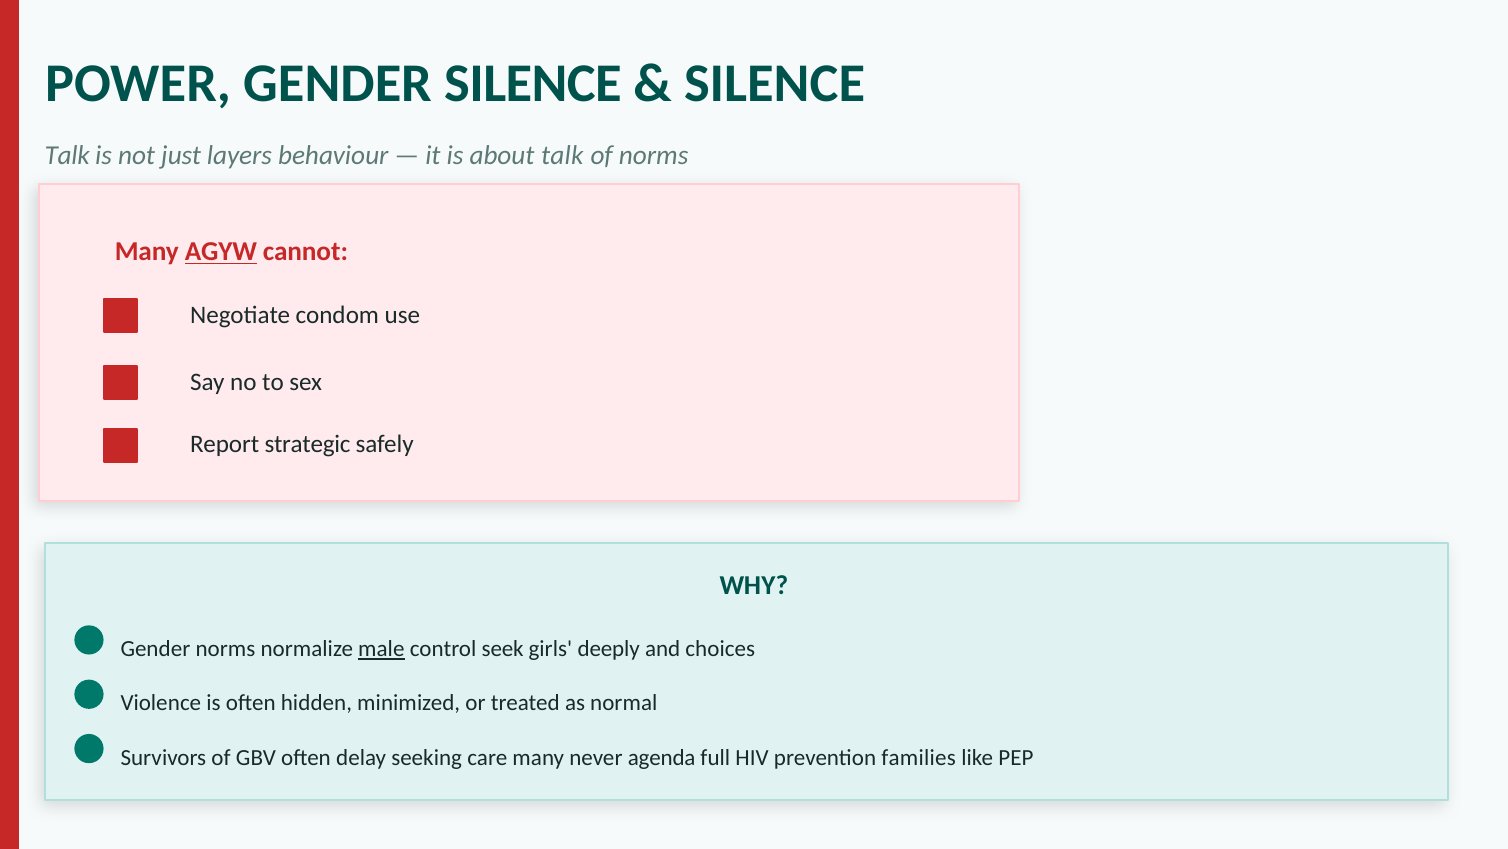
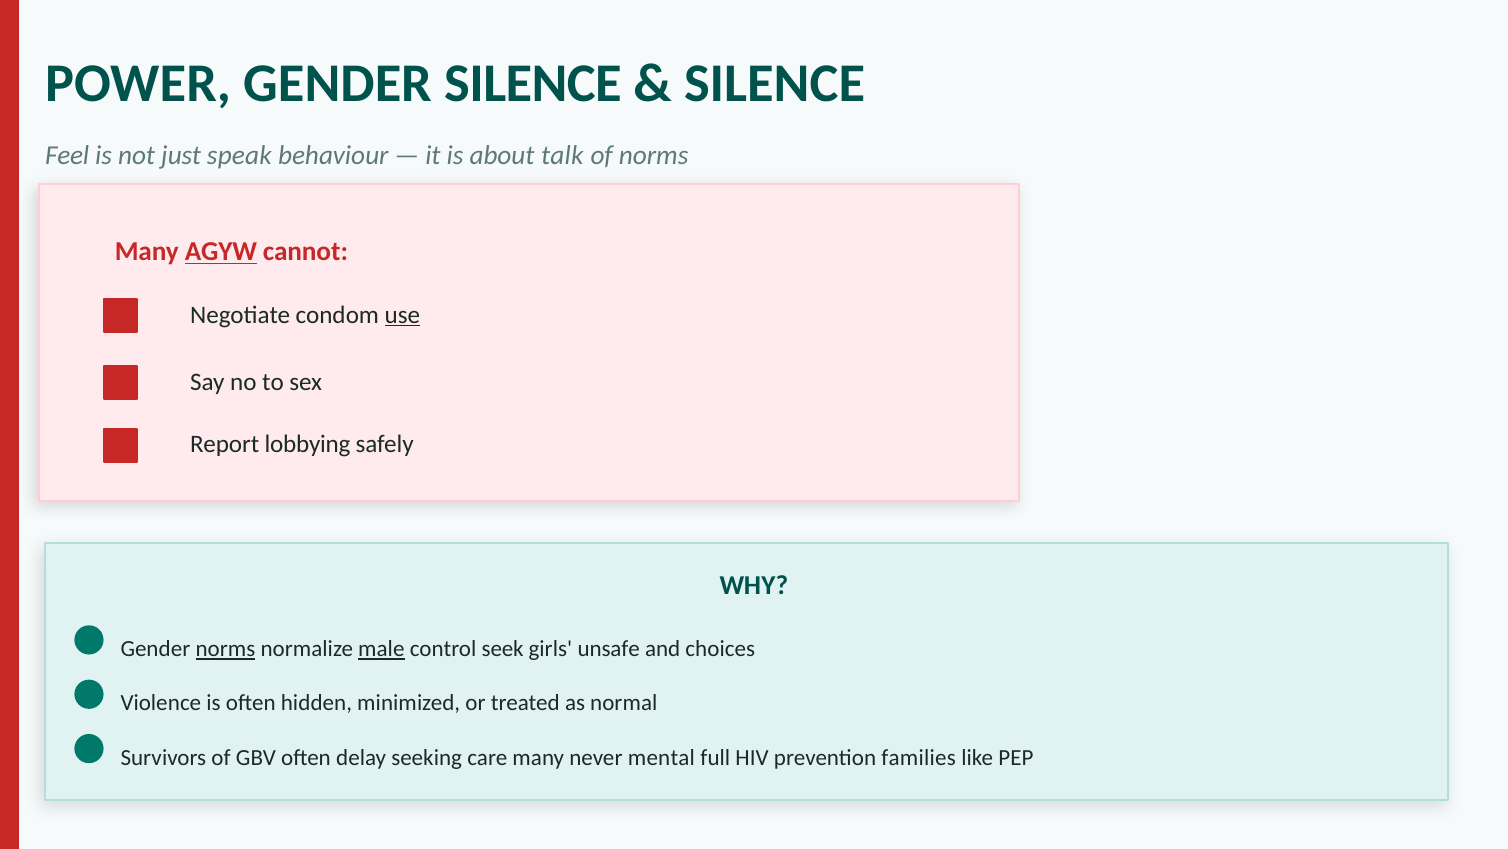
Talk: Talk -> Feel (67, 156)
layers: layers -> speak (239, 156)
use underline: none -> present (402, 315)
strategic: strategic -> lobbying (308, 444)
norms underline: none -> present (225, 648)
deeply: deeply -> unsafe (609, 648)
agenda: agenda -> mental (661, 757)
